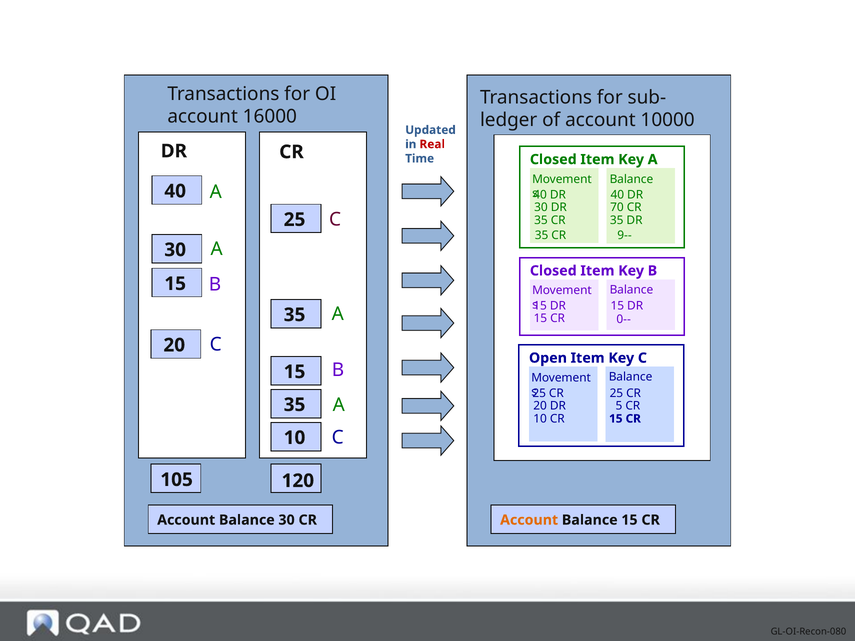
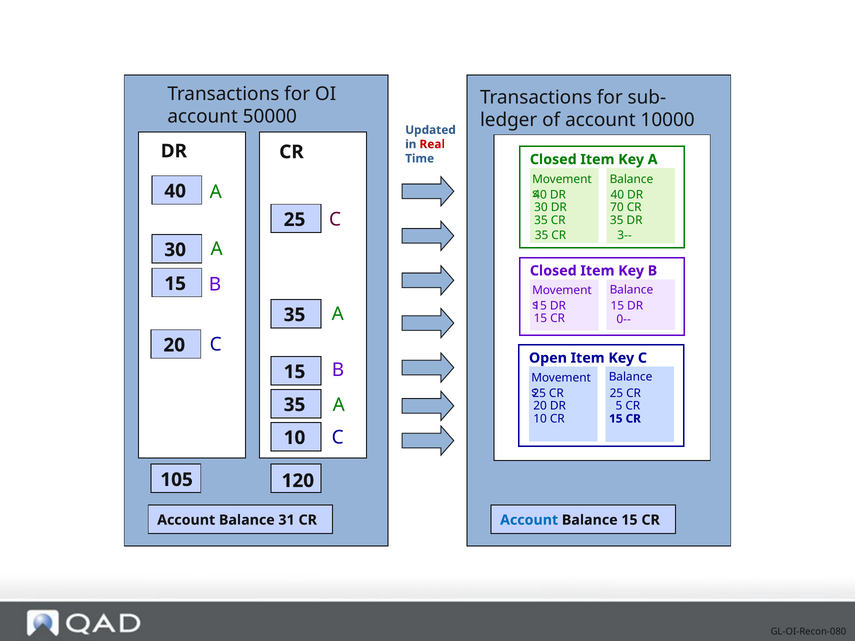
16000: 16000 -> 50000 (270, 117)
9--: 9-- -> 3-- (625, 235)
Balance 30: 30 -> 31 (287, 520)
Account colour: orange -> blue (529, 520)
